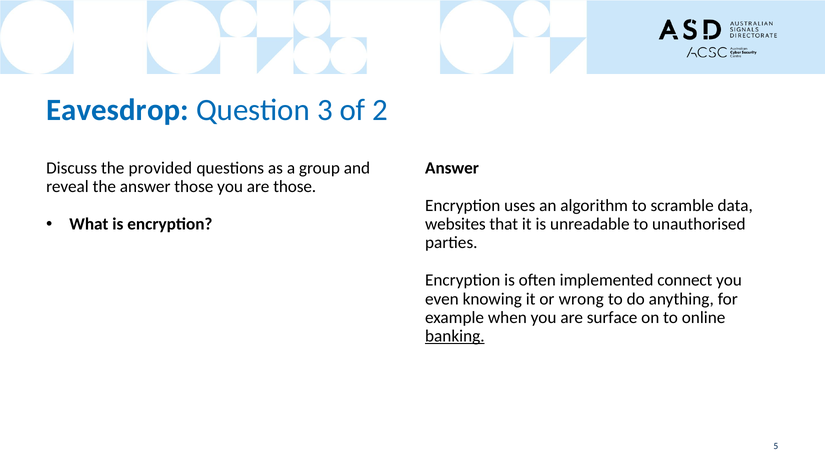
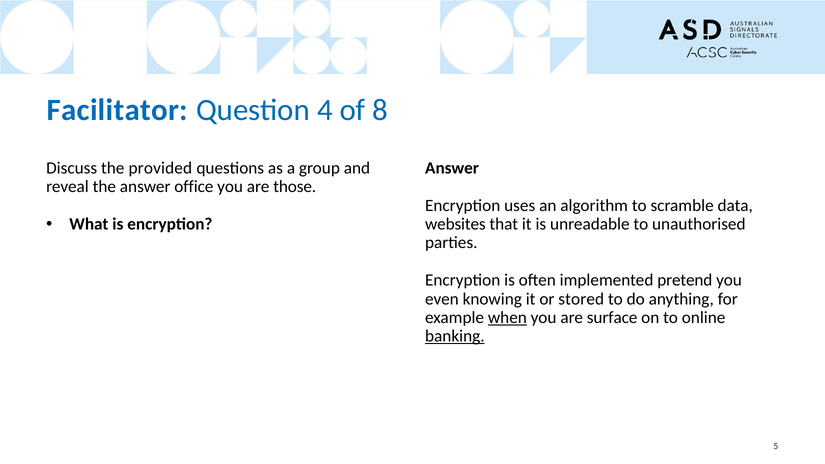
Eavesdrop: Eavesdrop -> Facilitator (117, 110)
3: 3 -> 4 (325, 110)
2: 2 -> 8 (380, 110)
answer those: those -> office (194, 187)
connect: connect -> pretend (685, 280)
wrong: wrong -> stored (581, 299)
when underline: none -> present (507, 317)
